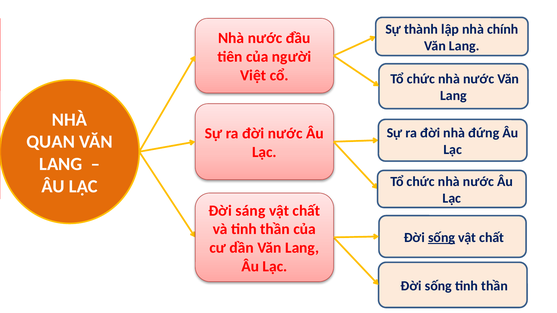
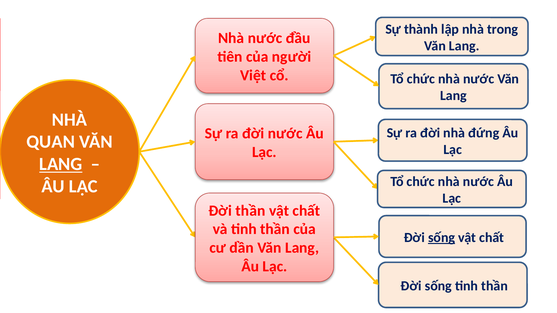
chính: chính -> trong (503, 29)
LANG underline: none -> present (61, 164)
Đời sáng: sáng -> thần (250, 211)
